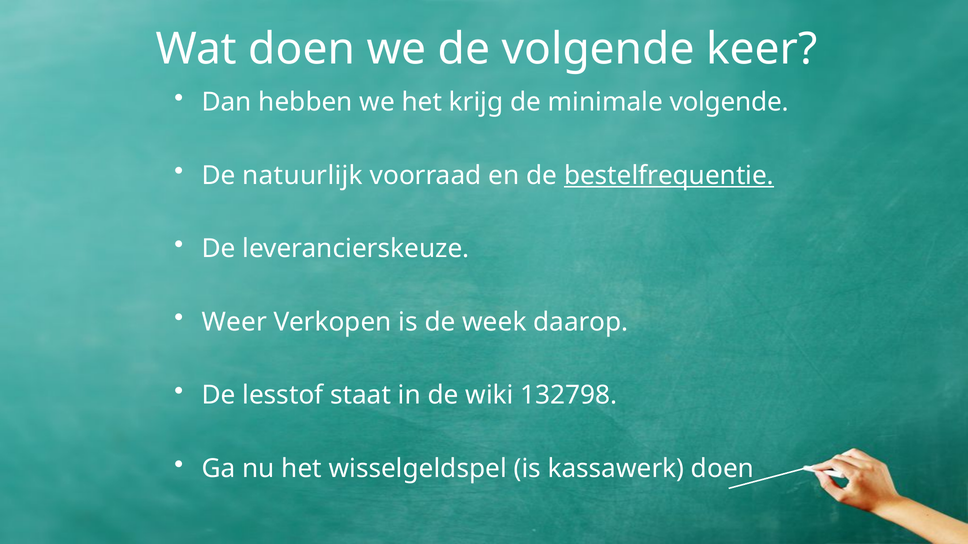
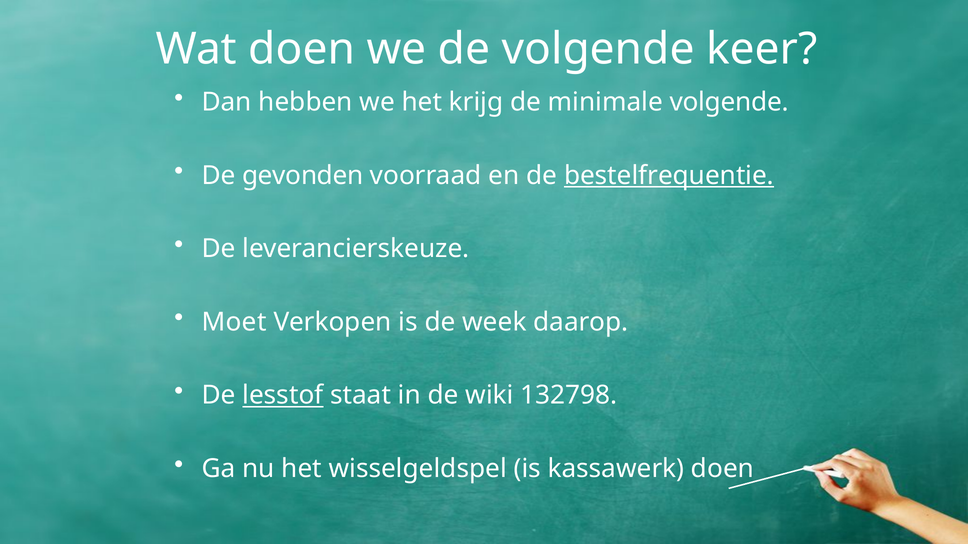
natuurlijk: natuurlijk -> gevonden (303, 176)
Weer: Weer -> Moet (234, 322)
lesstof underline: none -> present (283, 396)
